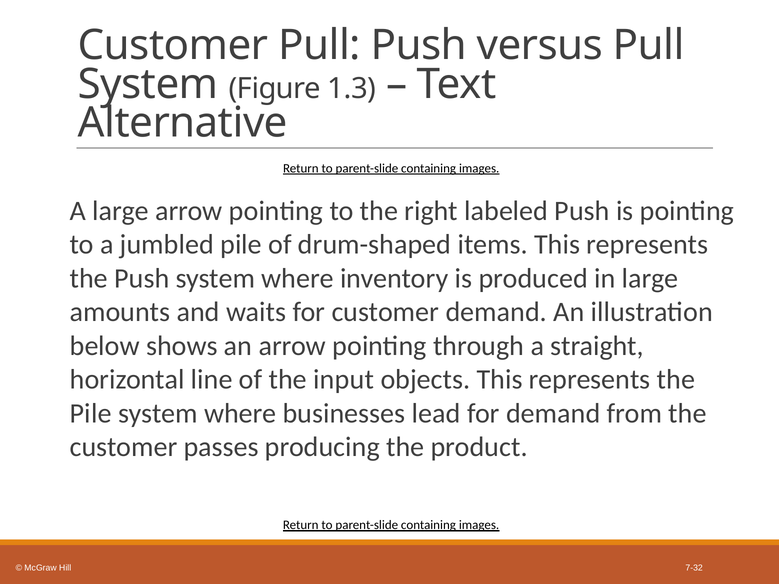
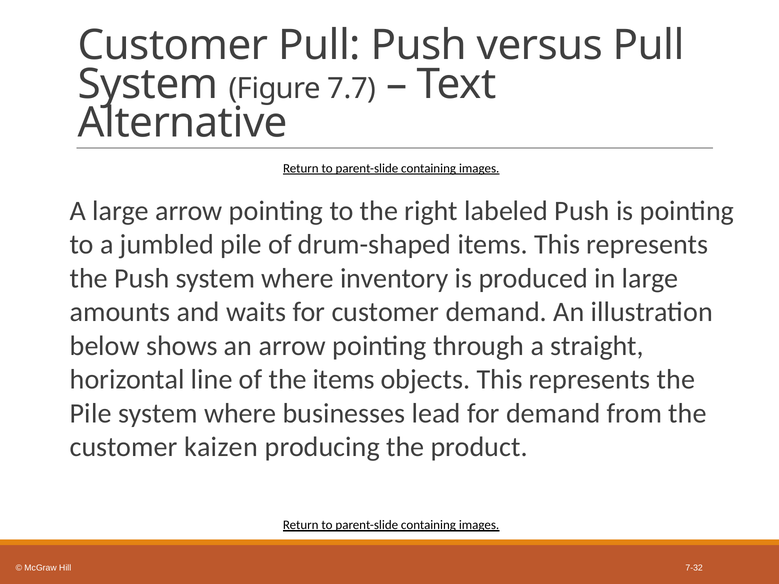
1.3: 1.3 -> 7.7 (352, 88)
the input: input -> items (344, 380)
passes: passes -> kaizen (221, 447)
